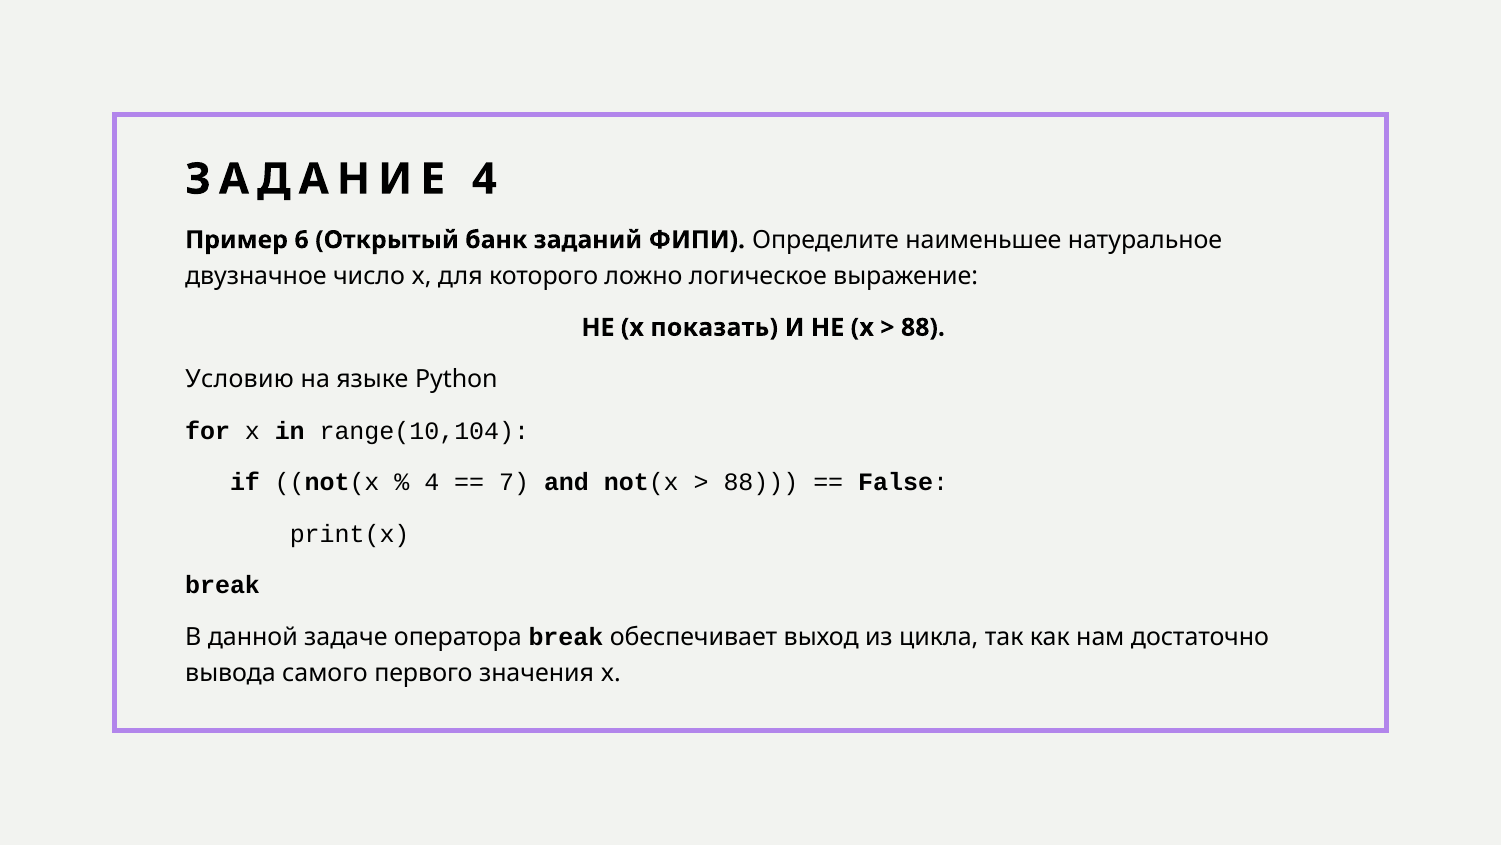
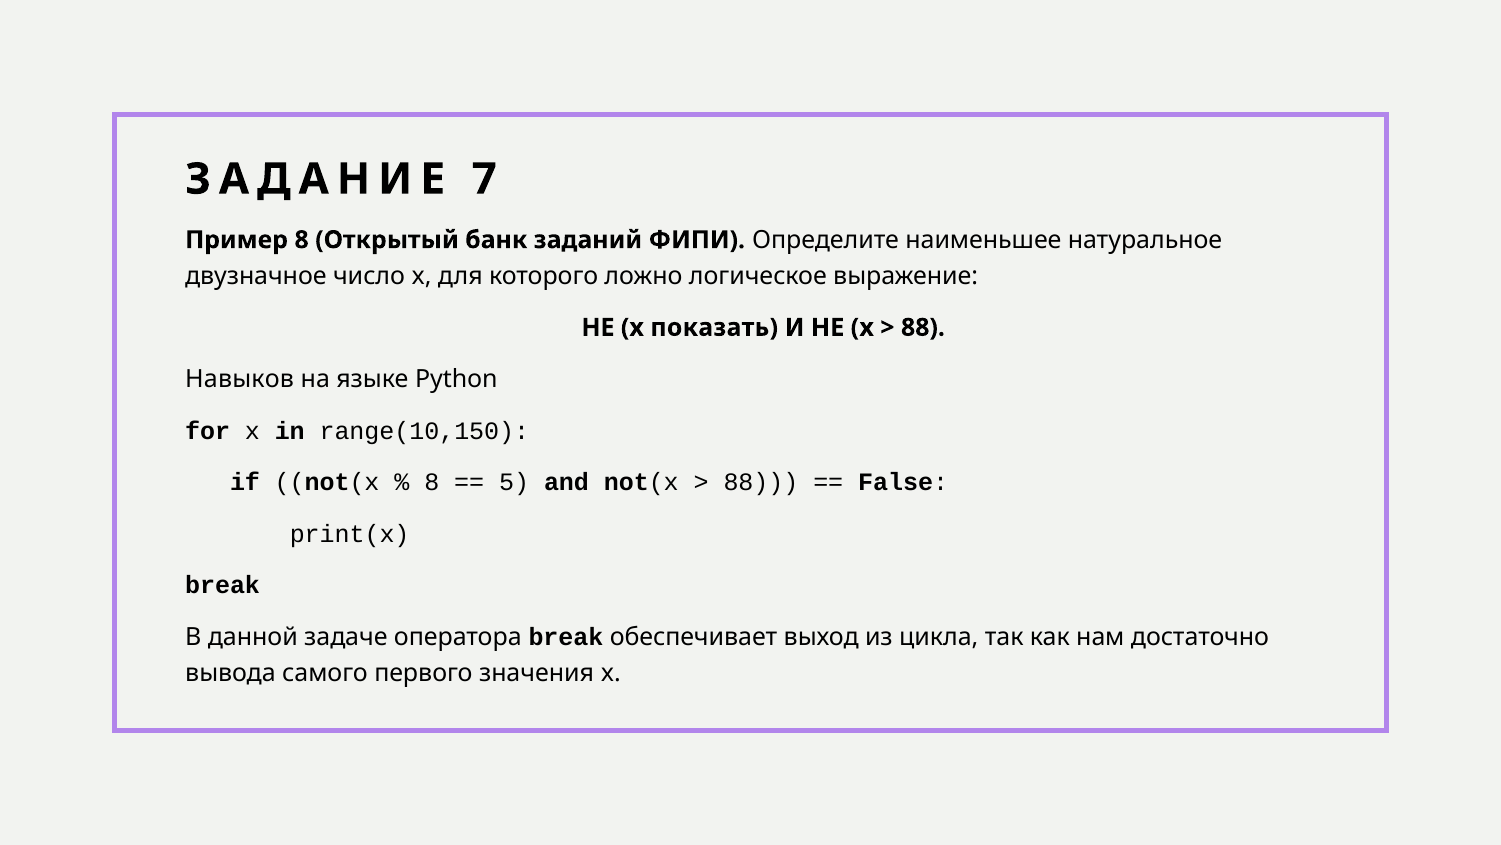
ЗАДАНИЕ 4: 4 -> 7 (484, 179)
Пример 6: 6 -> 8 (302, 240)
Условию: Условию -> Навыков (240, 379)
range(10,104: range(10,104 -> range(10,150 (424, 430)
4: 4 -> 8 (432, 482)
7: 7 -> 5 (514, 482)
